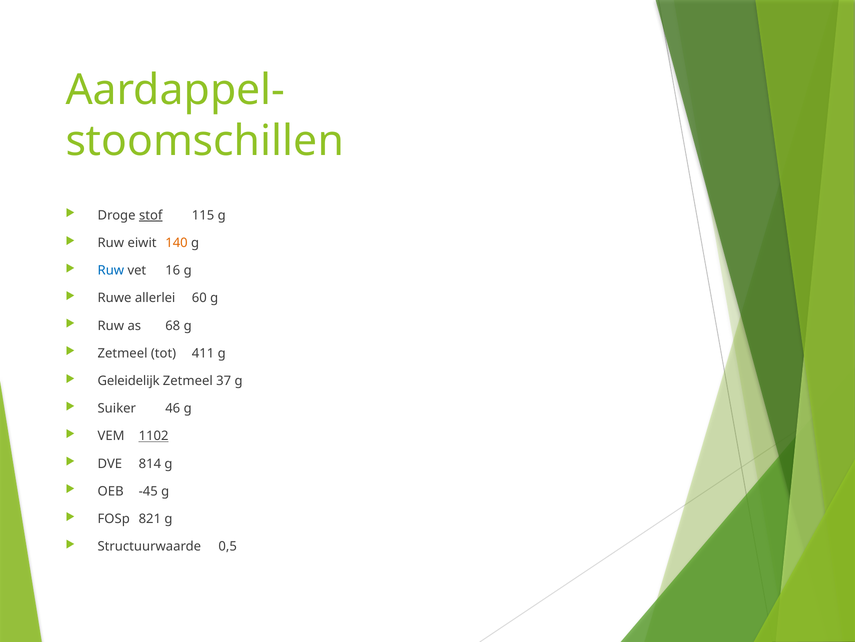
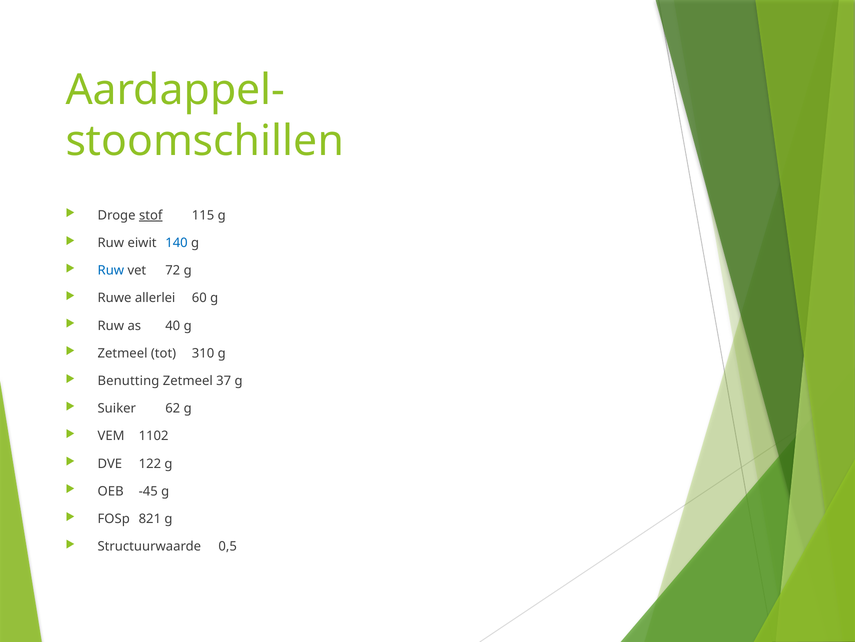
140 colour: orange -> blue (176, 243)
16: 16 -> 72 (173, 270)
68: 68 -> 40 (173, 325)
411: 411 -> 310 (203, 353)
Geleidelijk: Geleidelijk -> Benutting (128, 380)
46: 46 -> 62 (173, 408)
1102 underline: present -> none (154, 436)
814: 814 -> 122 (150, 463)
